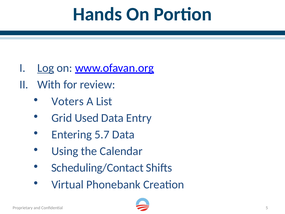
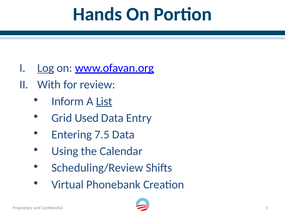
Voters: Voters -> Inform (68, 101)
List underline: none -> present (104, 101)
5.7: 5.7 -> 7.5 (102, 134)
Scheduling/Contact: Scheduling/Contact -> Scheduling/Review (97, 168)
